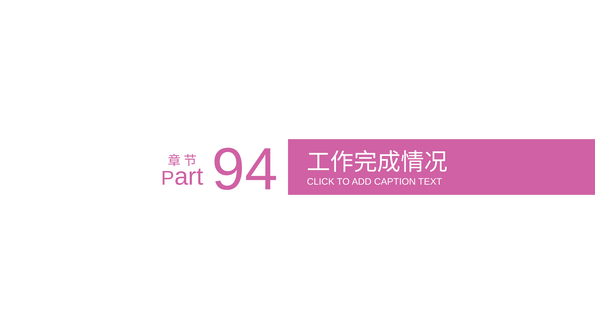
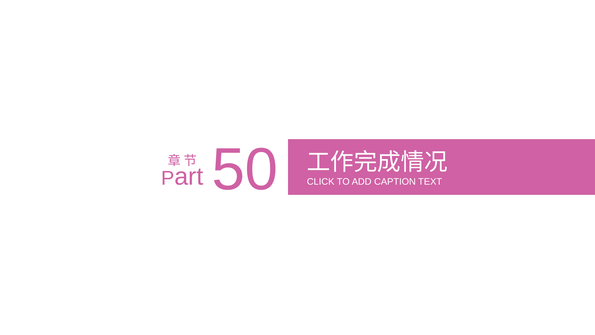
94: 94 -> 50 (245, 170)
